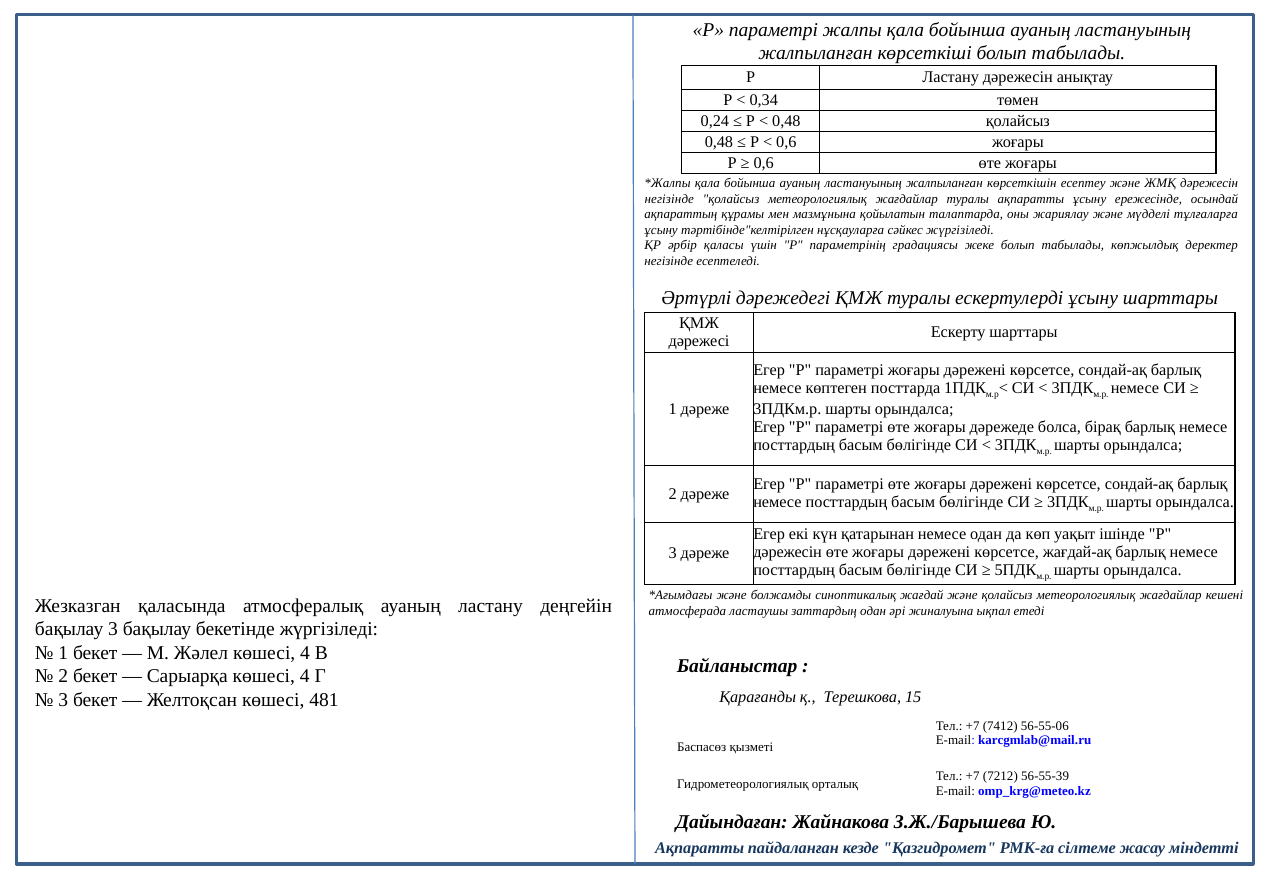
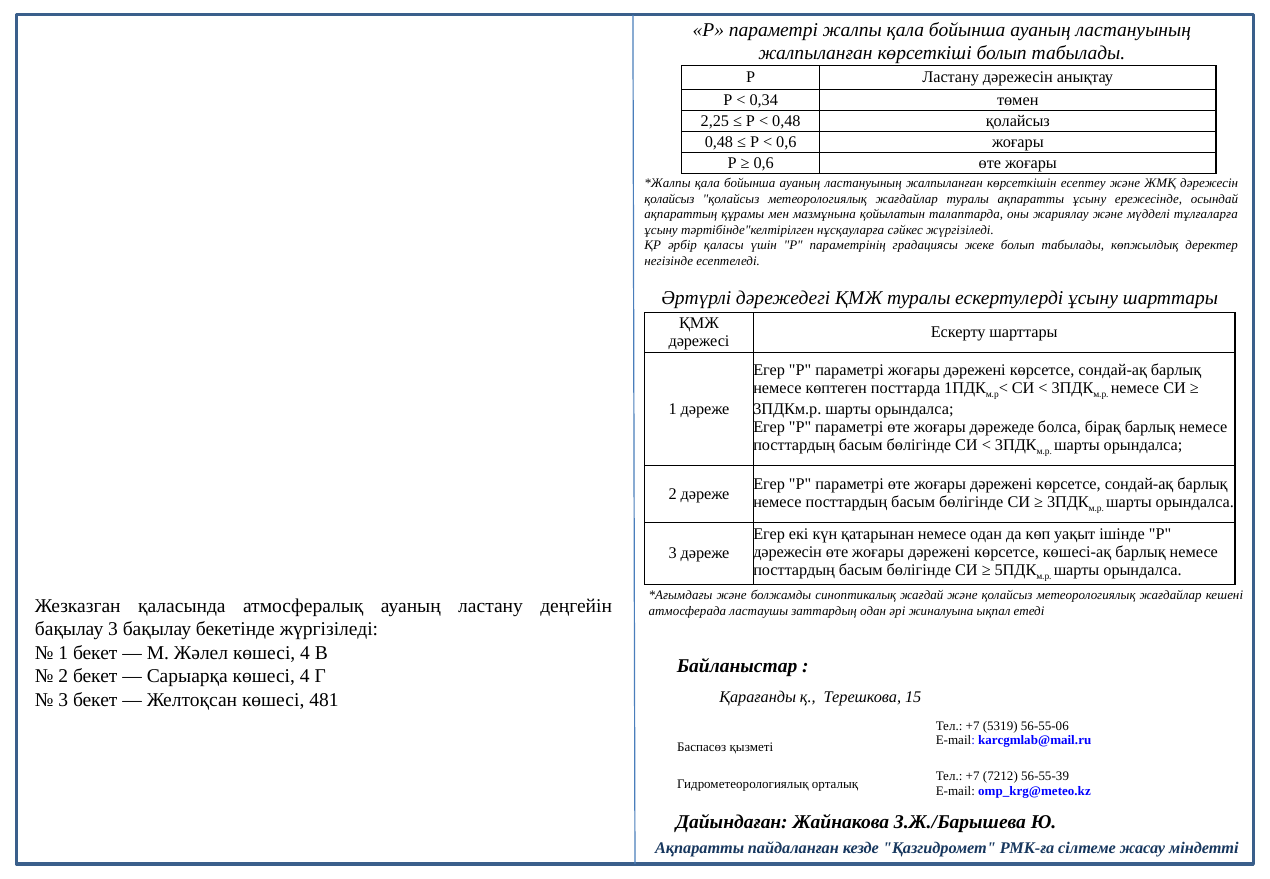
0,24: 0,24 -> 2,25 (715, 121)
негізінде: негізінде -> қолайсыз (669, 199)
жағдай-ақ: жағдай-ақ -> көшесі-ақ (1077, 552)
7412: 7412 -> 5319 (1000, 726)
